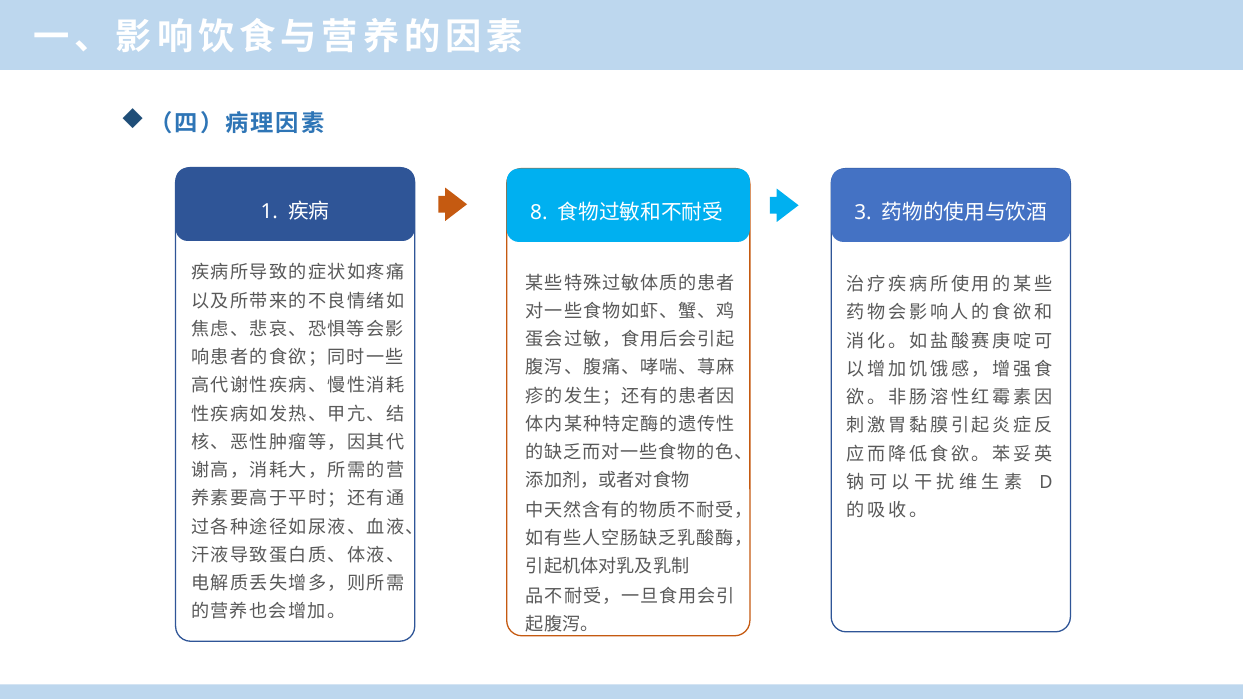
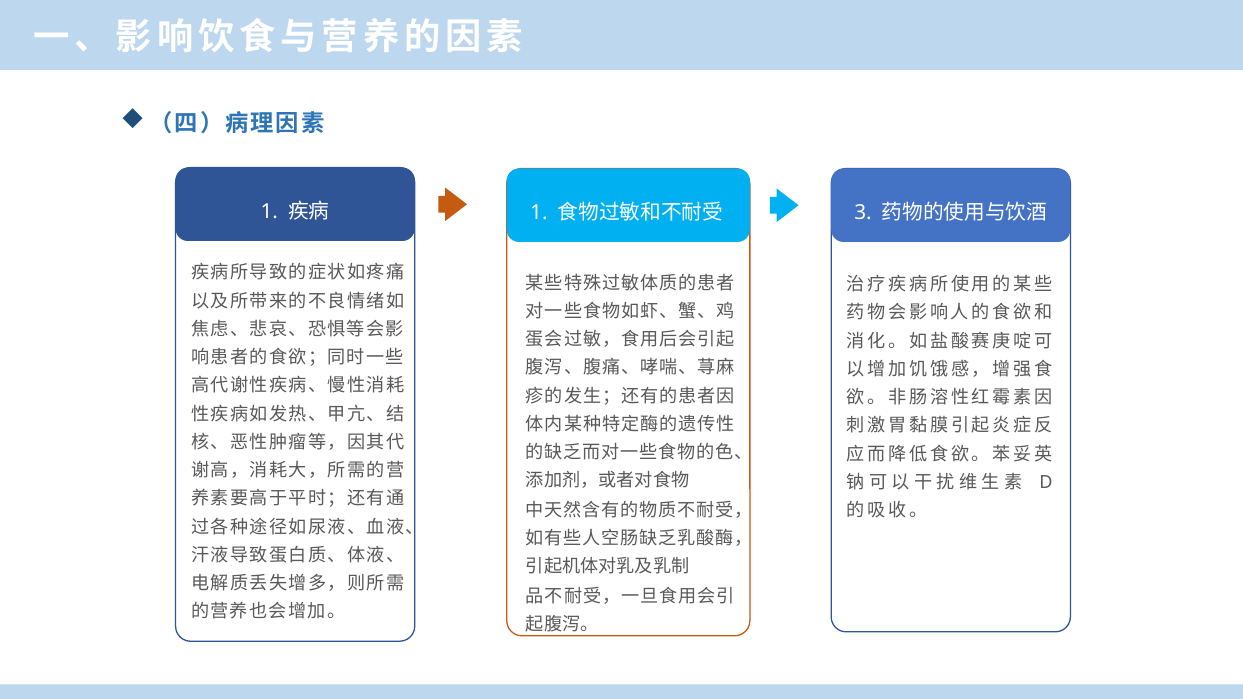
8: 8 -> 1 (539, 213)
